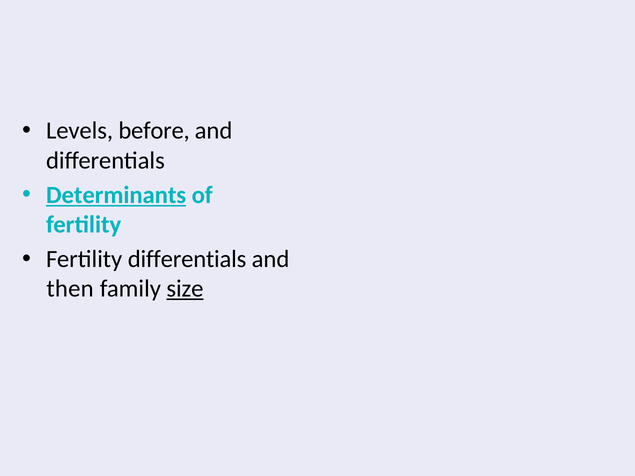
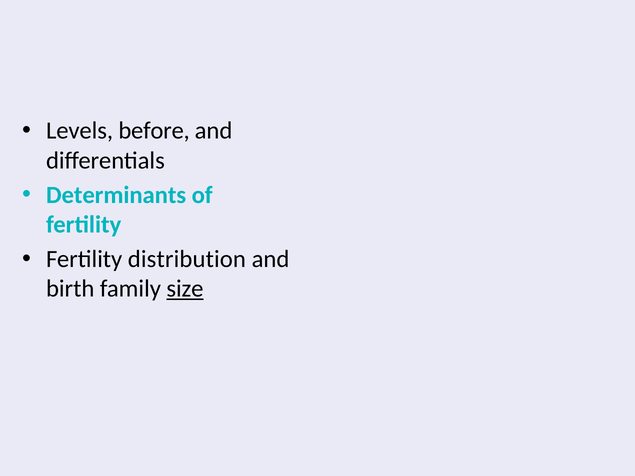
Determinants underline: present -> none (116, 195)
Fertility differentials: differentials -> distribution (187, 259)
then: then -> birth (70, 289)
